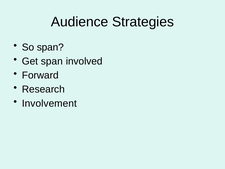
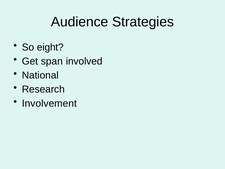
So span: span -> eight (50, 47)
Forward: Forward -> National (40, 75)
